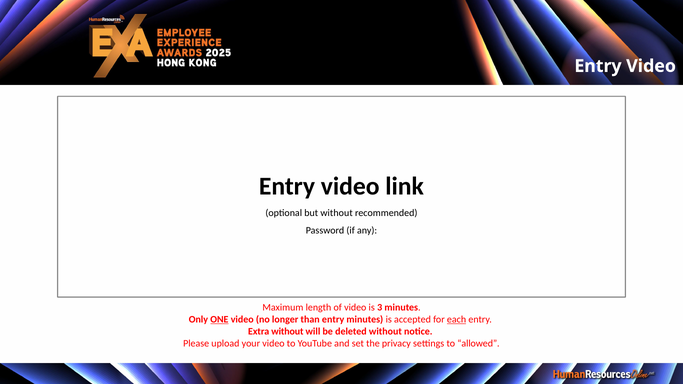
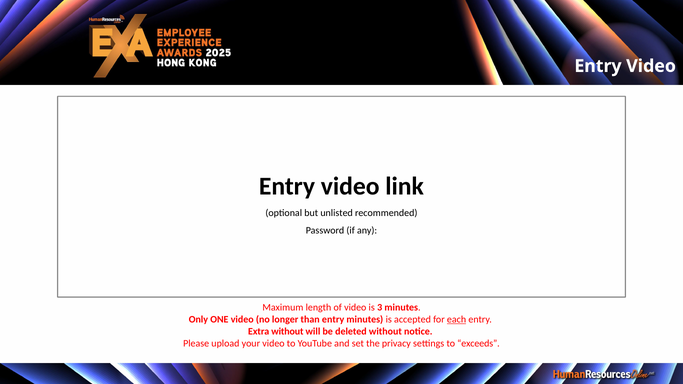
but without: without -> unlisted (337, 213)
ONE underline: present -> none (219, 320)
allowed: allowed -> exceeds (478, 344)
